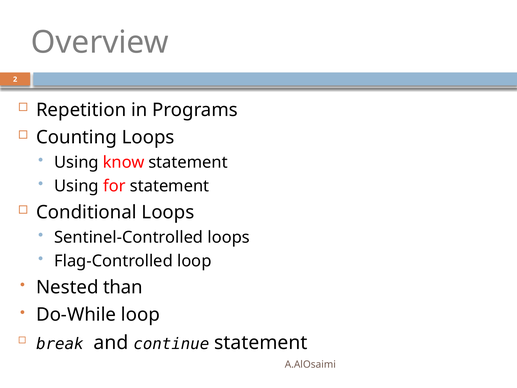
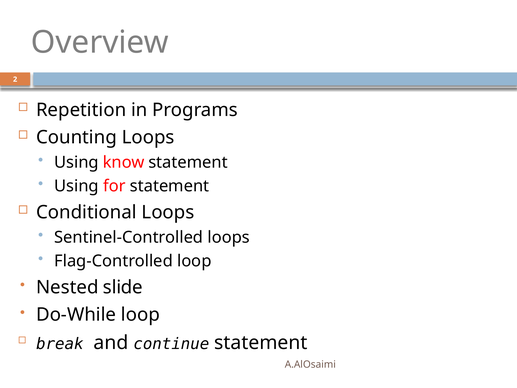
than: than -> slide (123, 287)
